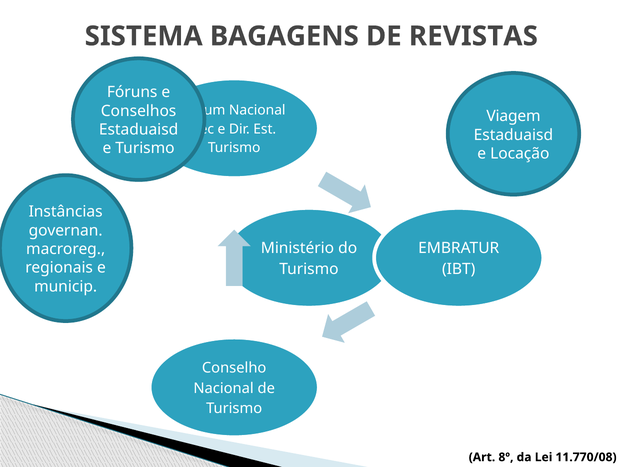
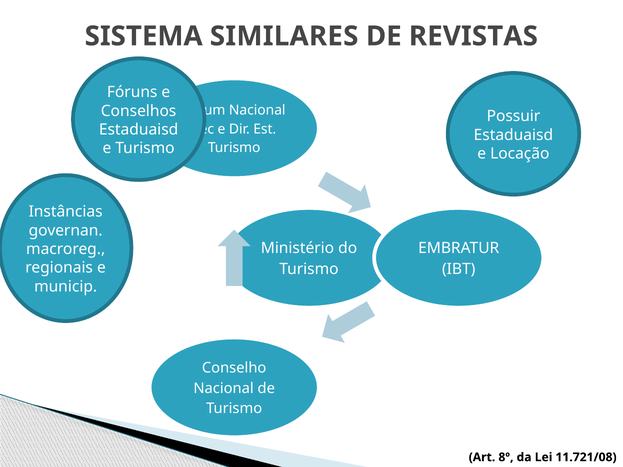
BAGAGENS: BAGAGENS -> SIMILARES (284, 36)
Viagem: Viagem -> Possuir (513, 116)
11.770/08: 11.770/08 -> 11.721/08 (586, 457)
